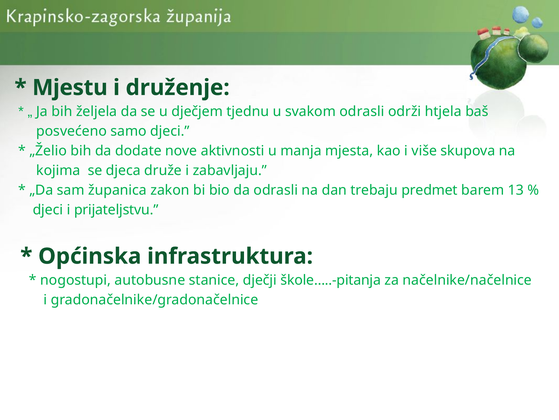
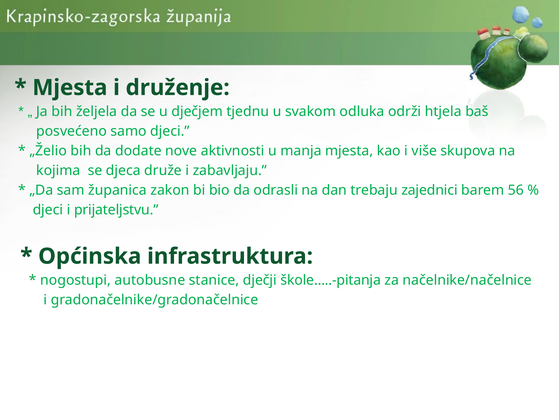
Mjestu: Mjestu -> Mjesta (70, 88)
svakom odrasli: odrasli -> odluka (362, 112)
predmet: predmet -> zajednici (430, 190)
13: 13 -> 56 (516, 190)
